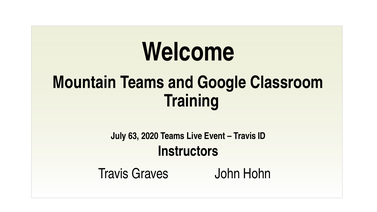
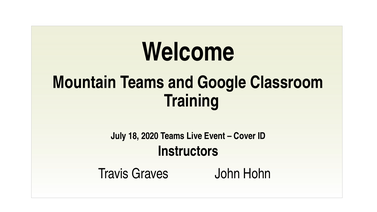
63: 63 -> 18 (134, 136)
Travis: Travis -> Cover (245, 136)
